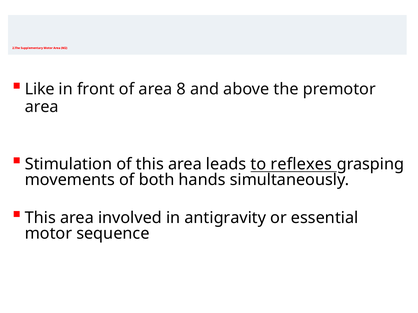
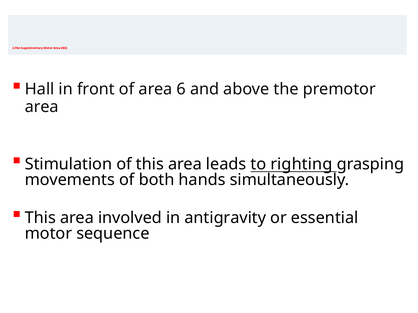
Like: Like -> Hall (40, 89)
8: 8 -> 6 (181, 89)
reflexes: reflexes -> righting (301, 165)
